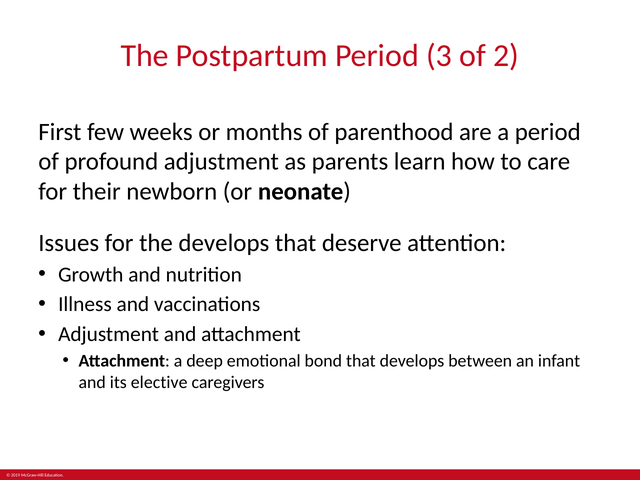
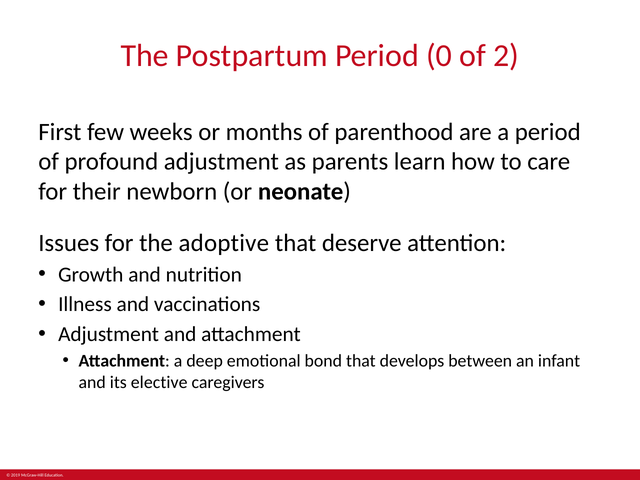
3: 3 -> 0 (439, 56)
the develops: develops -> adoptive (224, 243)
